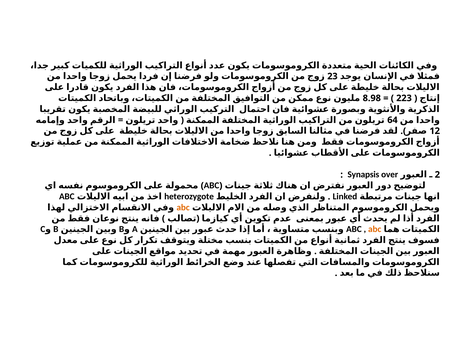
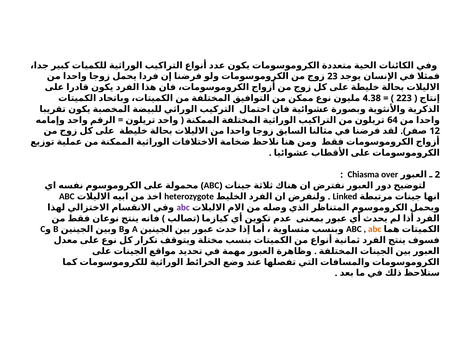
8.98: 8.98 -> 4.38 (372, 98)
Synapsis: Synapsis -> Chiasma (363, 175)
abc colour: orange -> purple (183, 207)
